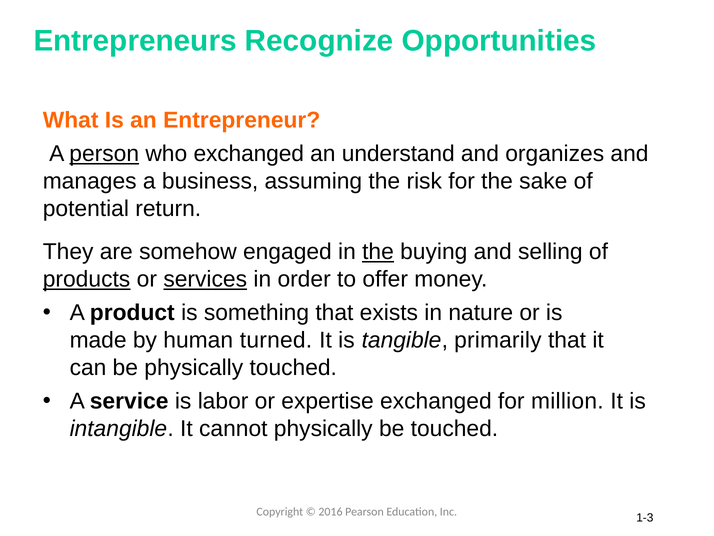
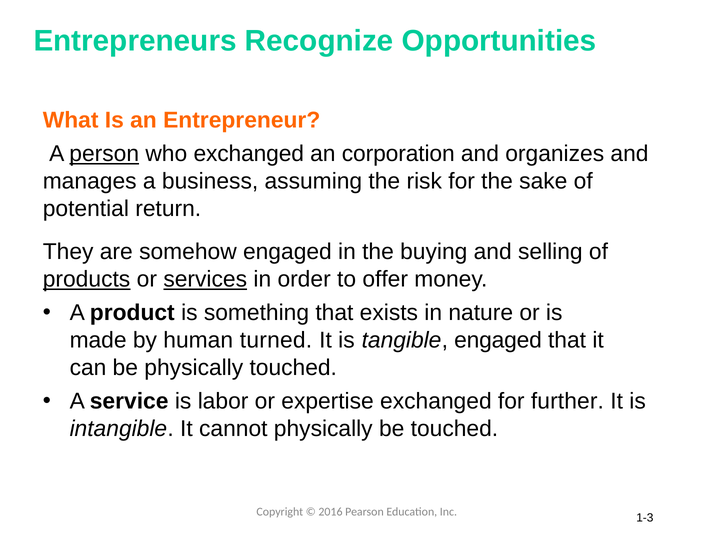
understand: understand -> corporation (398, 154)
the underline: present -> none (378, 252)
tangible primarily: primarily -> engaged (498, 340)
million: million -> further (567, 401)
